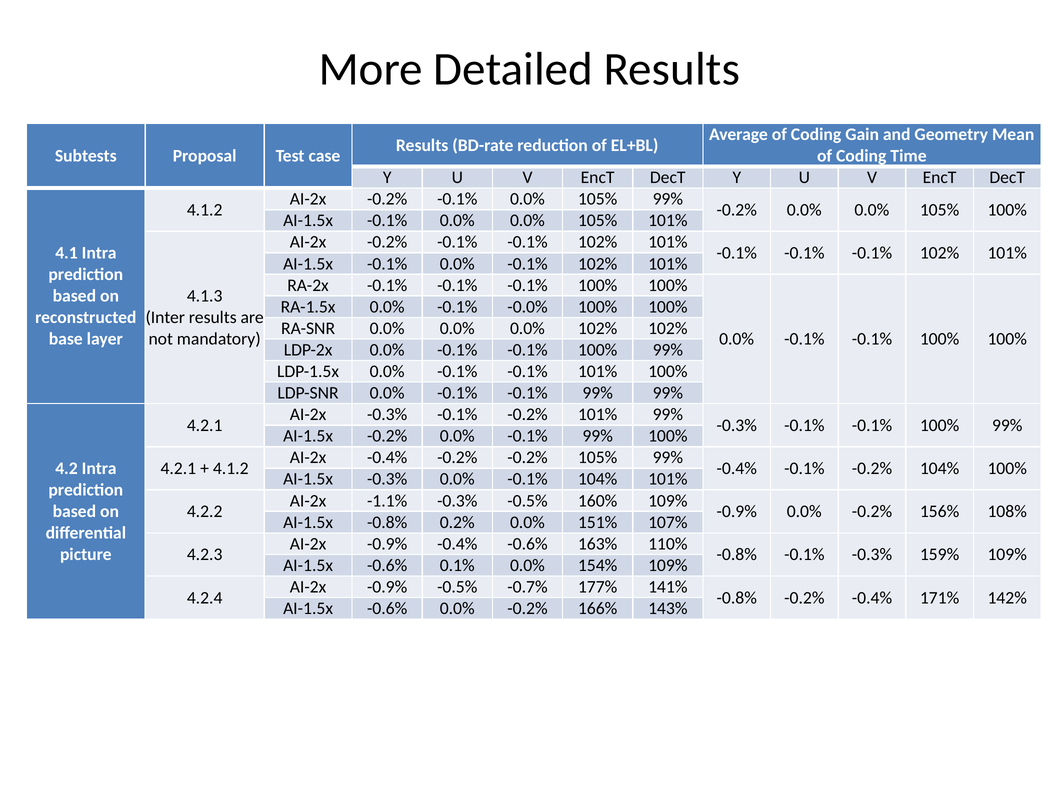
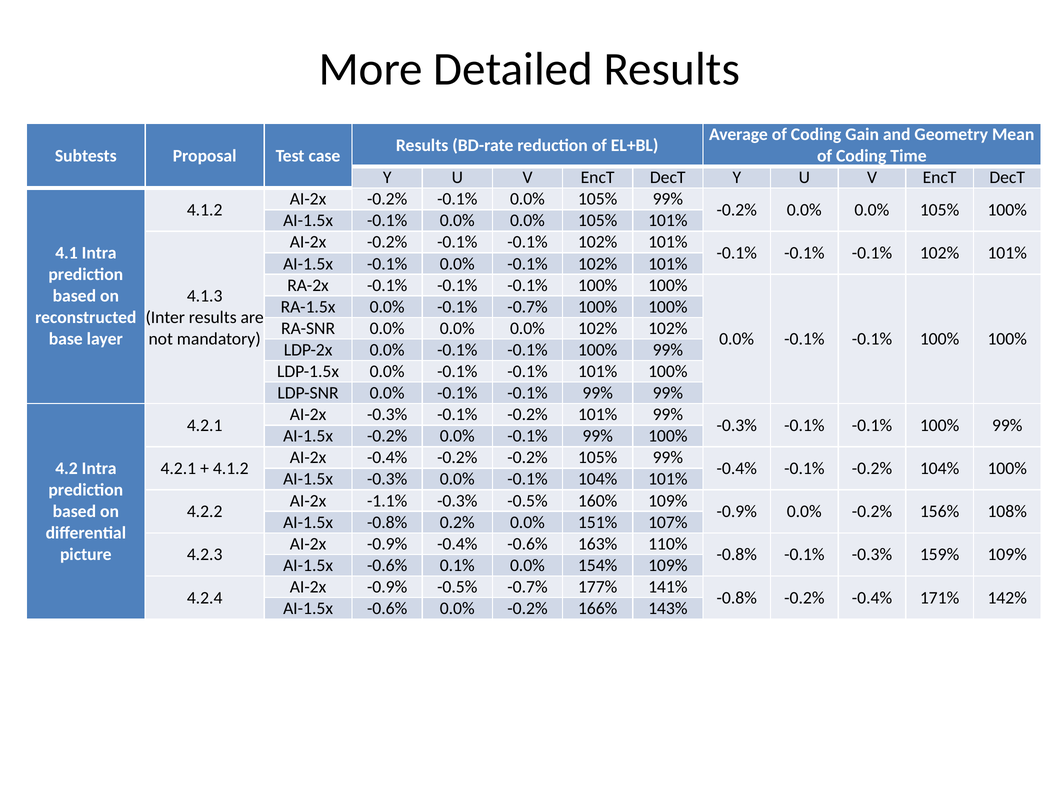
-0.1% -0.0%: -0.0% -> -0.7% (527, 307)
